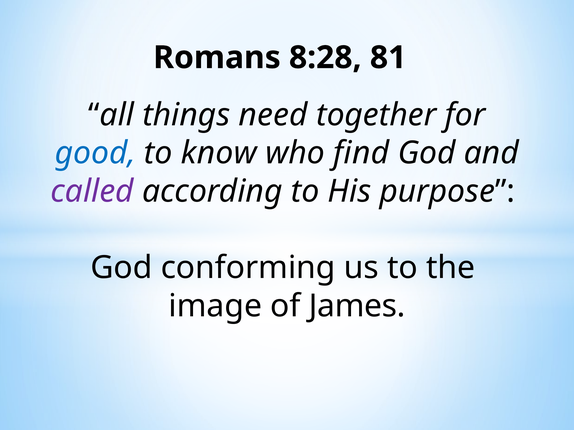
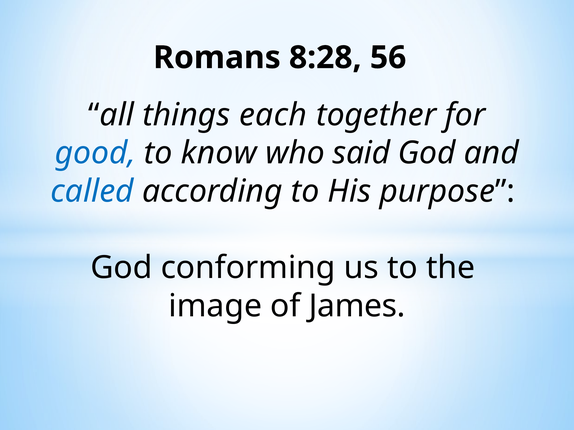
81: 81 -> 56 (388, 58)
need: need -> each (273, 115)
find: find -> said (361, 153)
called colour: purple -> blue (92, 192)
